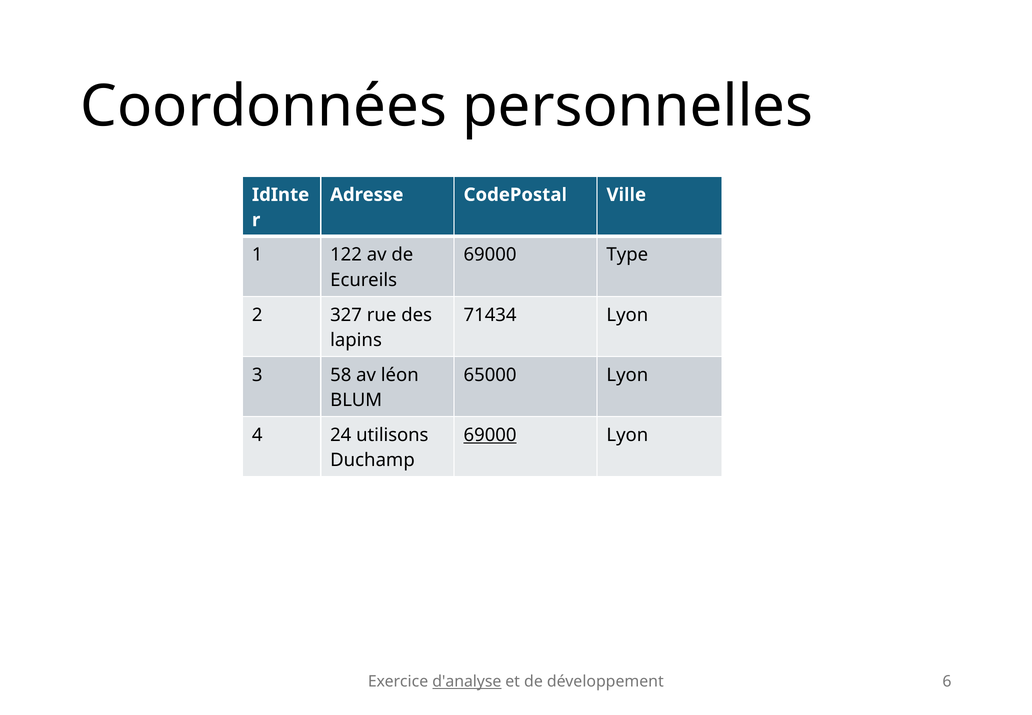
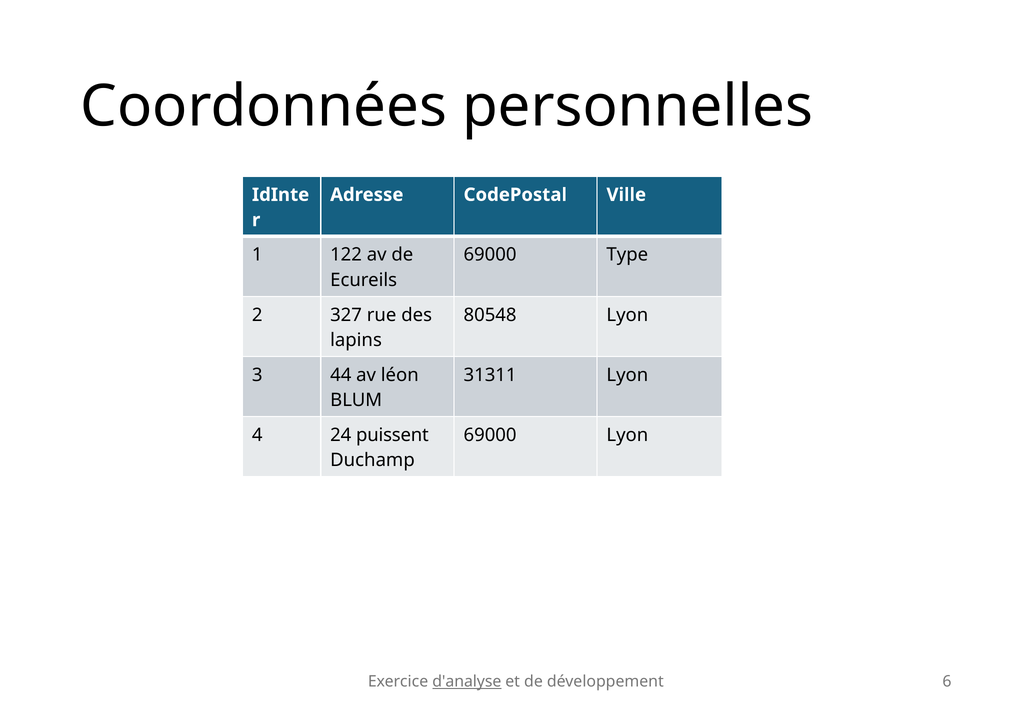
71434: 71434 -> 80548 (490, 315)
58: 58 -> 44 (341, 375)
65000: 65000 -> 31311 (490, 375)
utilisons: utilisons -> puissent (392, 435)
69000 underline: present -> none (490, 435)
